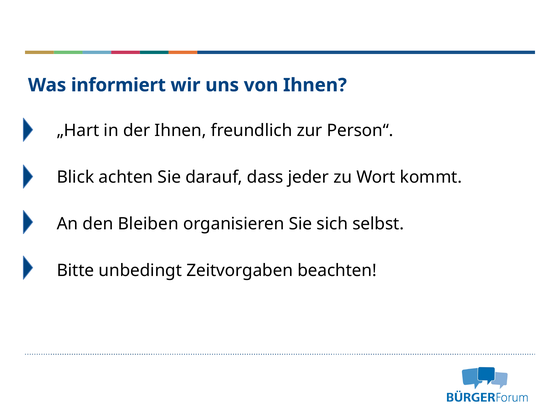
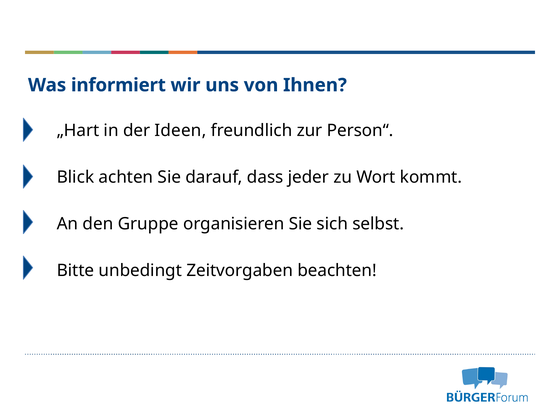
der Ihnen: Ihnen -> Ideen (180, 130)
Bleiben: Bleiben -> Gruppe (148, 224)
